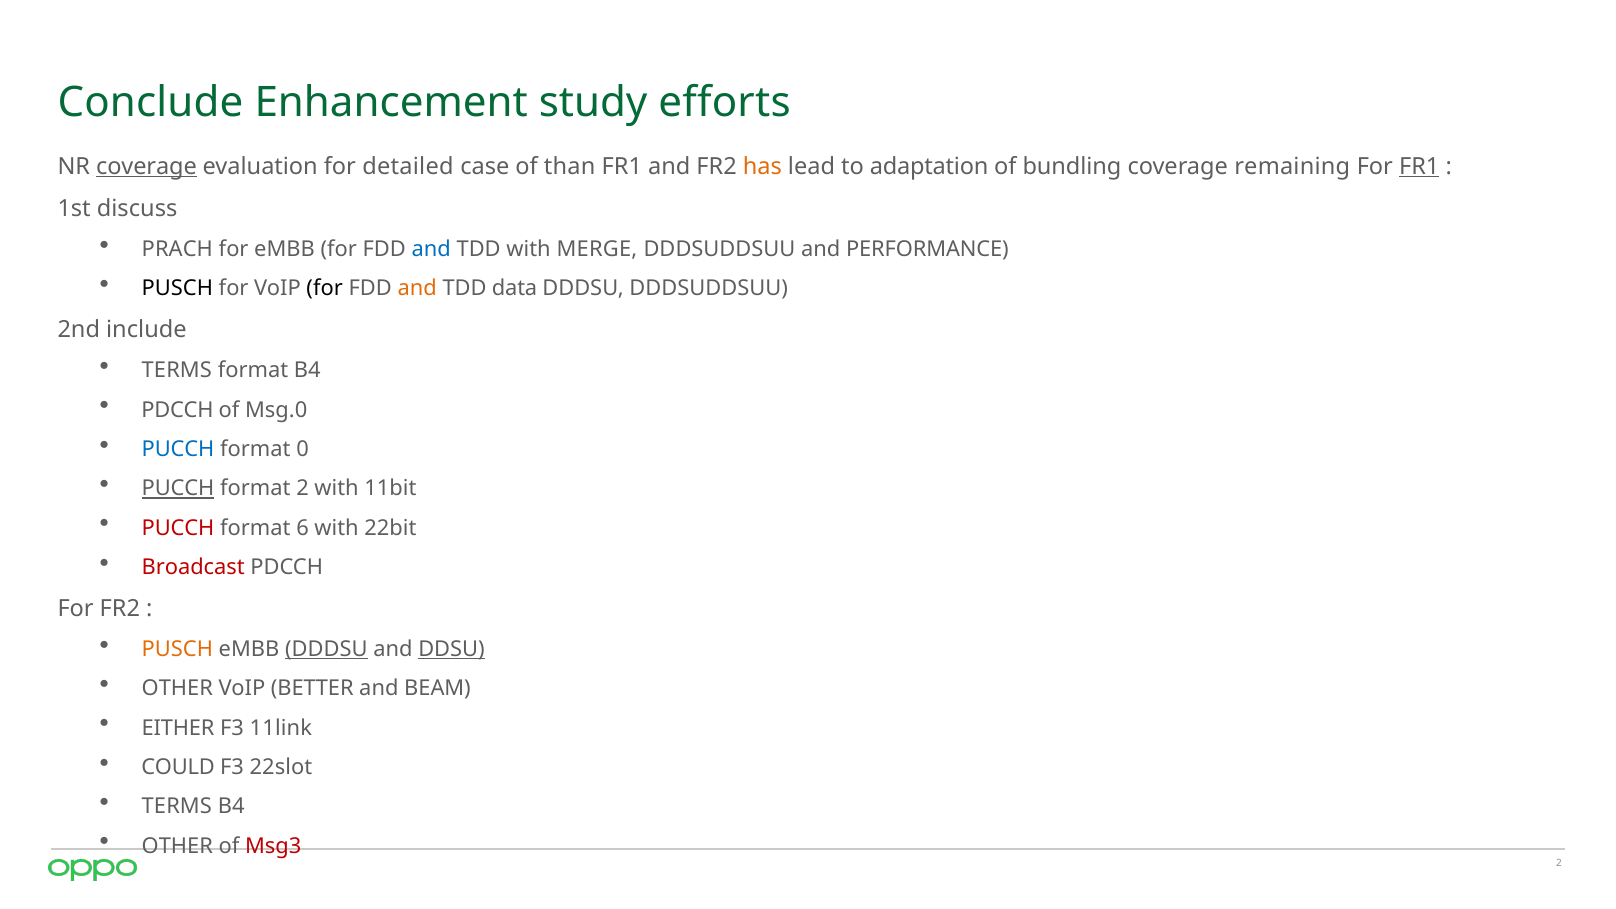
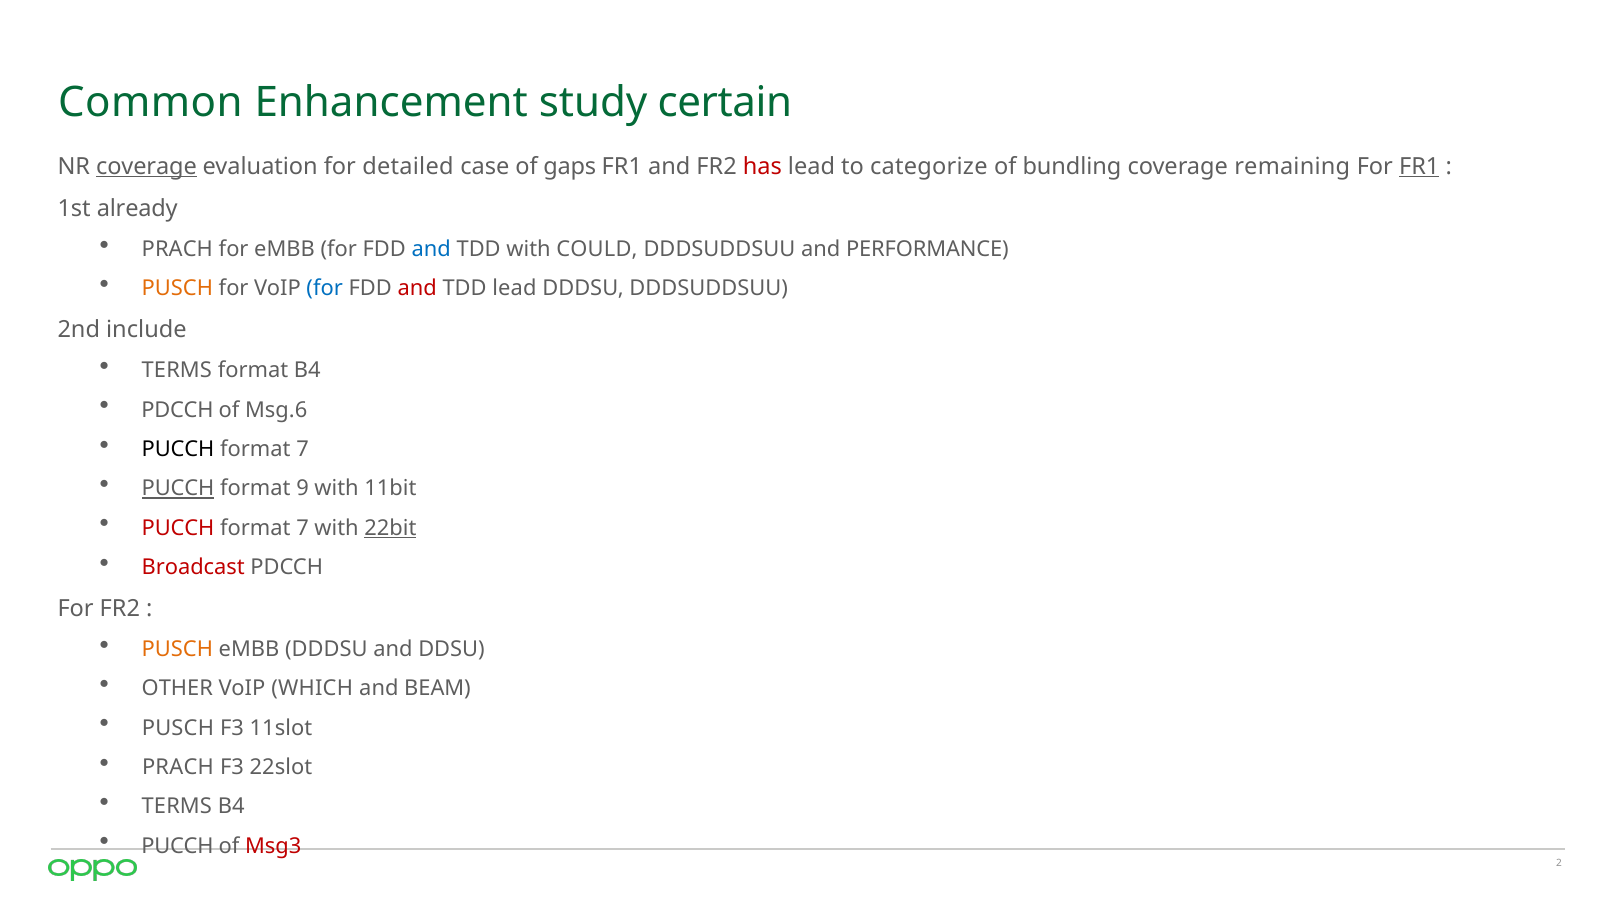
Conclude: Conclude -> Common (150, 102)
efforts: efforts -> certain (725, 102)
than: than -> gaps (570, 167)
has colour: orange -> red (762, 167)
adaptation: adaptation -> categorize (929, 167)
discuss: discuss -> already (137, 209)
MERGE: MERGE -> COULD (597, 249)
PUSCH colour: black -> orange (177, 289)
for colour: black -> blue (325, 289)
and colour: orange -> red (417, 289)
TDD data: data -> lead (514, 289)
Msg.0: Msg.0 -> Msg.6 (276, 410)
PUCCH colour: blue -> black (178, 449)
0: 0 -> 7 (303, 449)
format 2: 2 -> 9 (303, 489)
6: 6 -> 7 (303, 528)
22bit underline: none -> present (390, 528)
DDDSU underline: present -> none (326, 649)
DDSU underline: present -> none (452, 649)
BETTER: BETTER -> WHICH (312, 688)
EITHER: EITHER -> PUSCH (178, 728)
11link: 11link -> 11slot (281, 728)
COULD: COULD -> PRACH (178, 767)
OTHER: OTHER -> PUCCH (177, 846)
